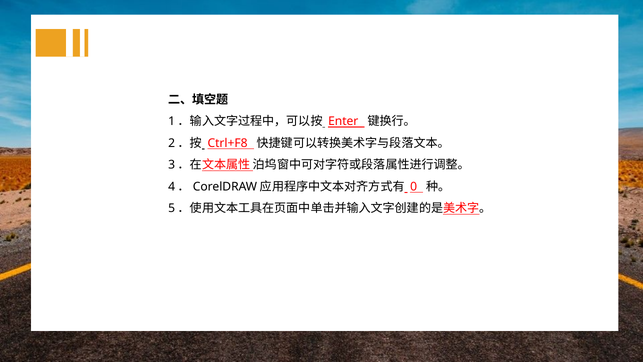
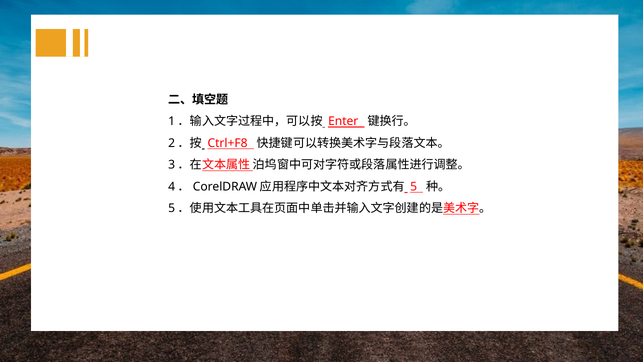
0: 0 -> 5 (414, 187)
